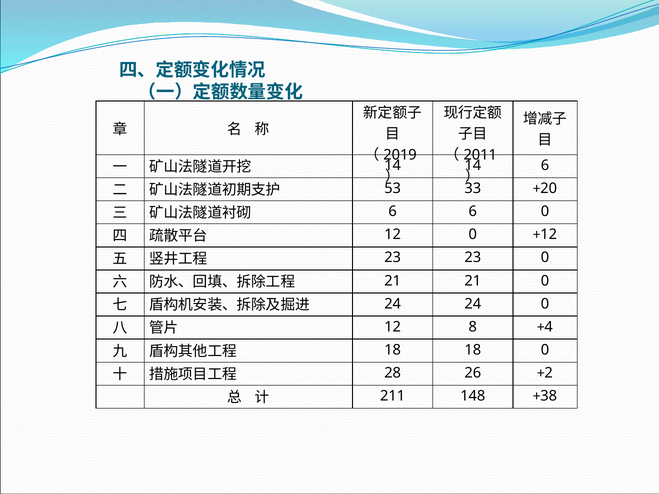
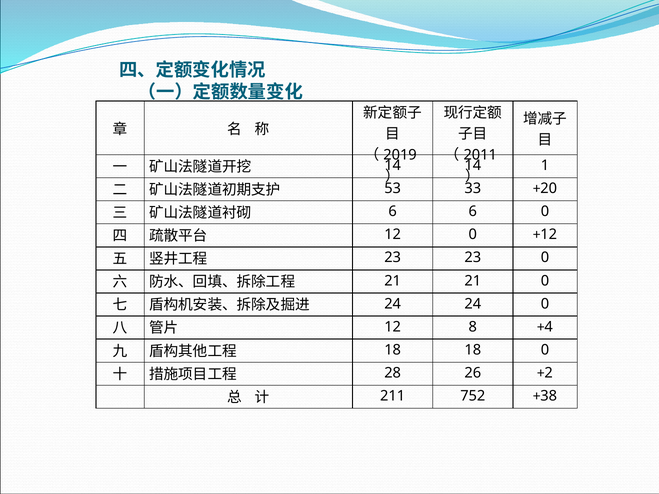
6: 6 -> 1 (545, 166)
148: 148 -> 752 (473, 396)
